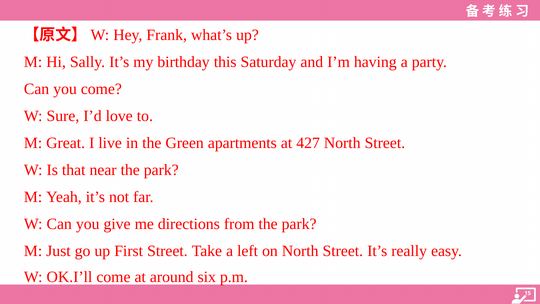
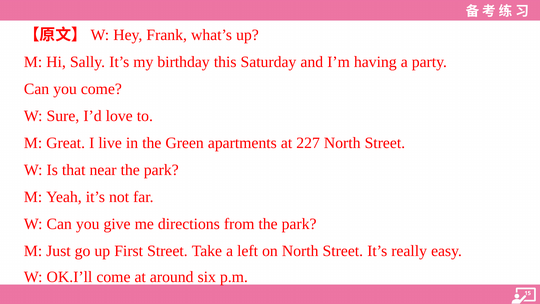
427: 427 -> 227 (308, 143)
